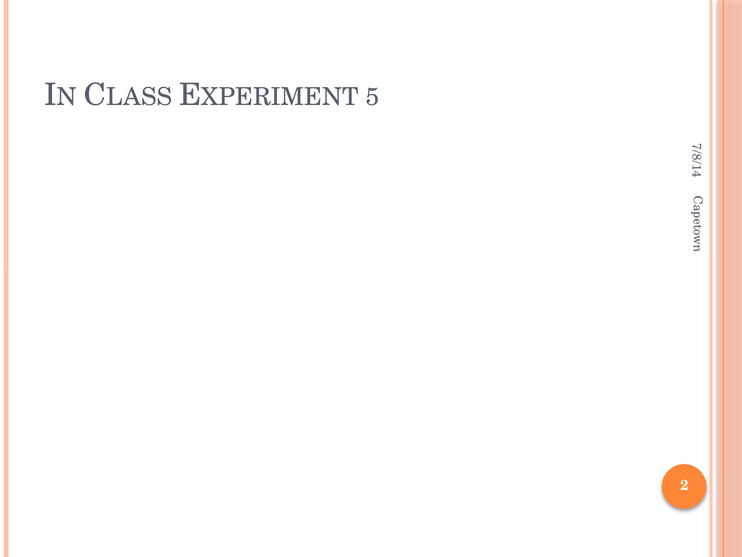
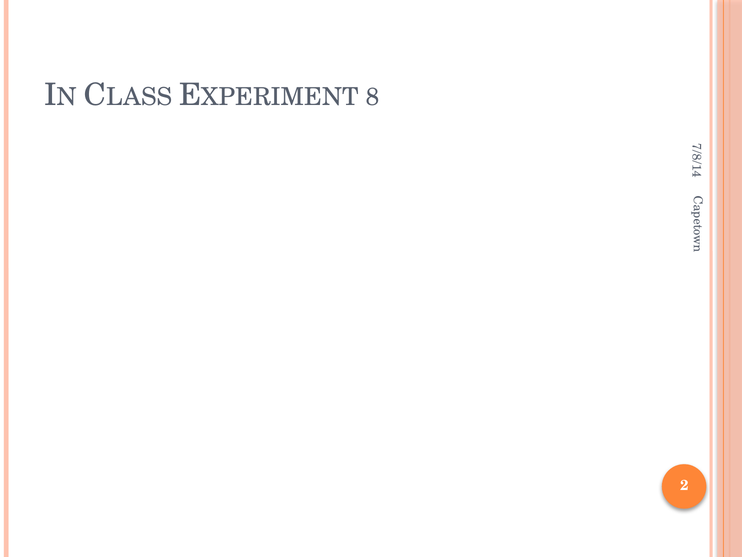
5: 5 -> 8 (373, 97)
